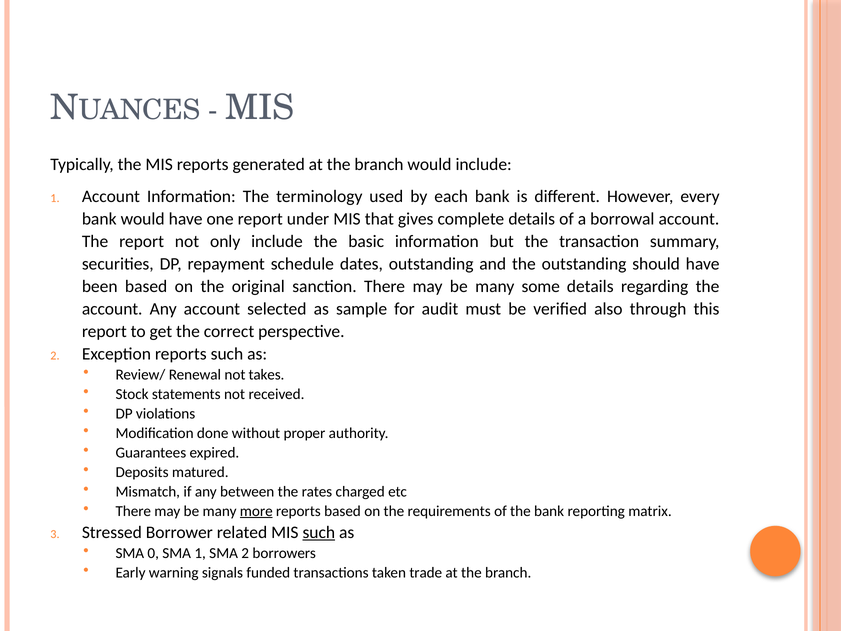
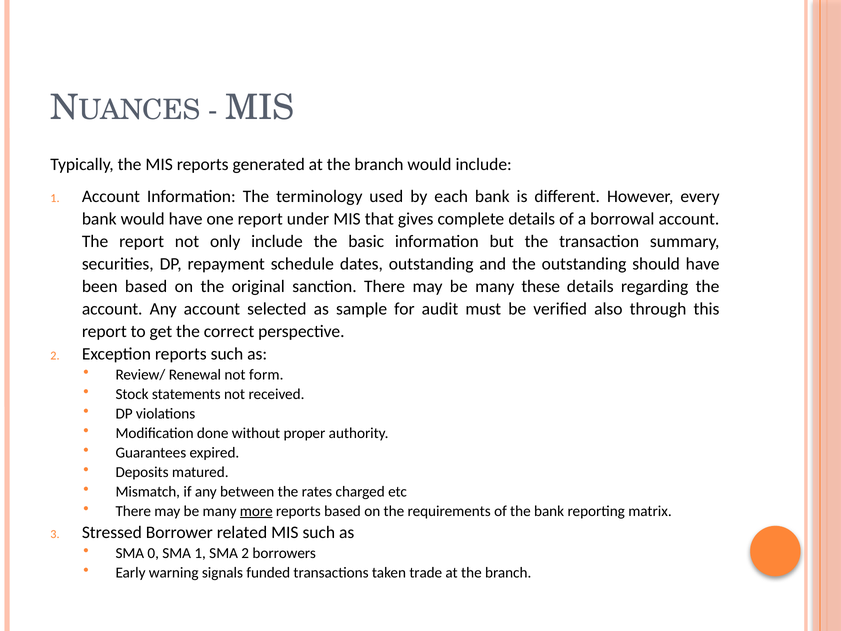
some: some -> these (541, 286)
takes: takes -> form (266, 374)
such underline: present -> none (319, 532)
